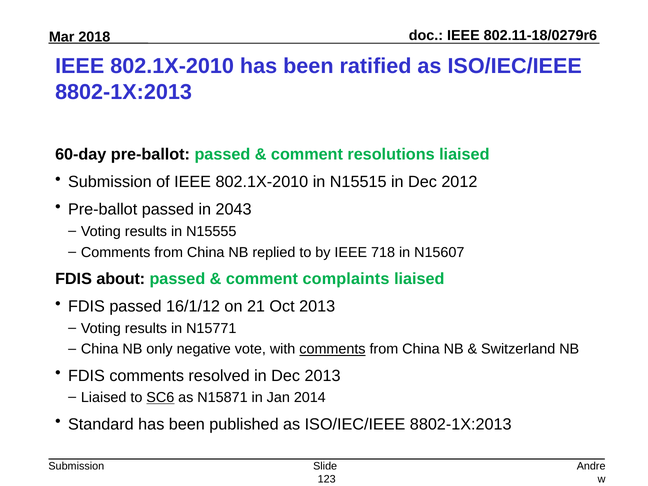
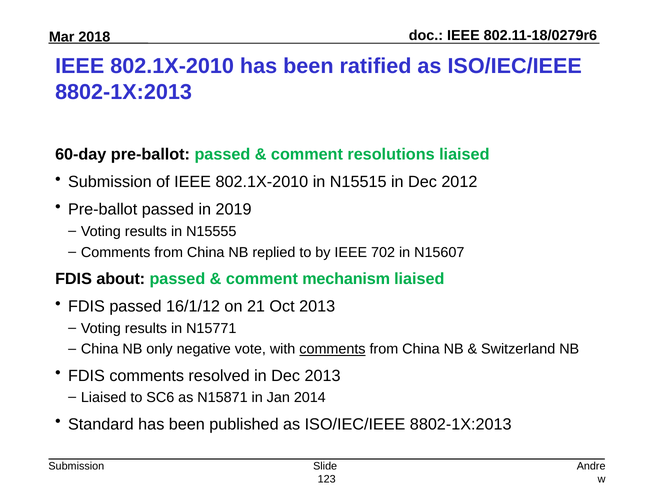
2043: 2043 -> 2019 (234, 210)
718: 718 -> 702 (383, 252)
complaints: complaints -> mechanism (346, 279)
SC6 underline: present -> none (160, 398)
